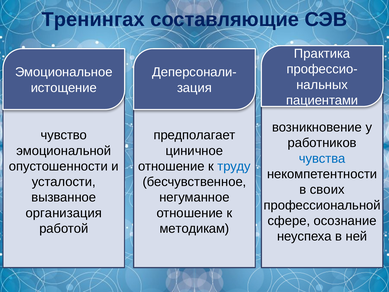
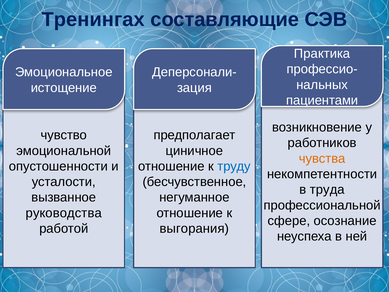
чувства colour: blue -> orange (322, 158)
своих: своих -> труда (327, 190)
организация: организация -> руководства (64, 213)
методикам: методикам -> выгорания (194, 228)
